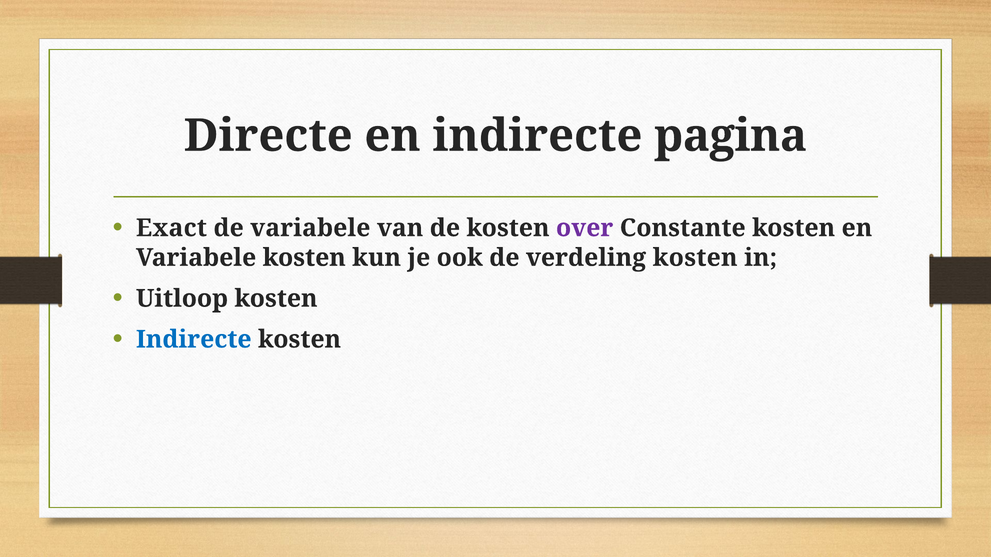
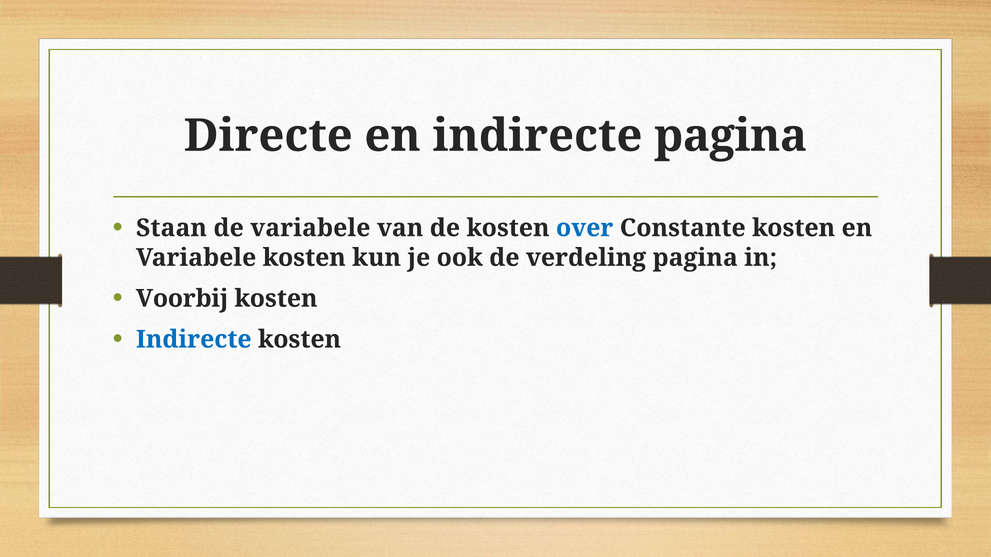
Exact: Exact -> Staan (171, 228)
over colour: purple -> blue (585, 228)
verdeling kosten: kosten -> pagina (695, 258)
Uitloop: Uitloop -> Voorbij (182, 299)
